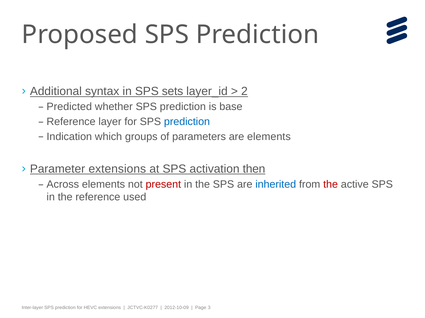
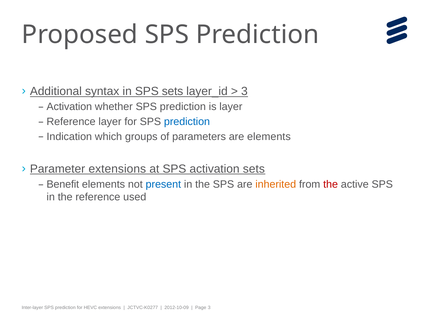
2: 2 -> 3 (244, 92)
Predicted: Predicted -> Activation (69, 107)
is base: base -> layer (231, 107)
activation then: then -> sets (254, 169)
Across: Across -> Benefit (63, 185)
present colour: red -> blue (163, 185)
inherited colour: blue -> orange (276, 185)
